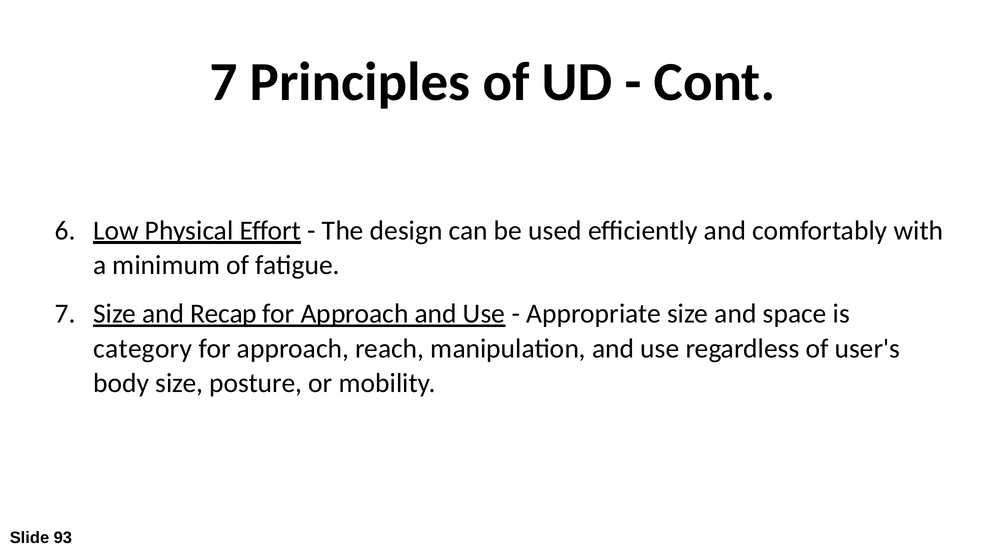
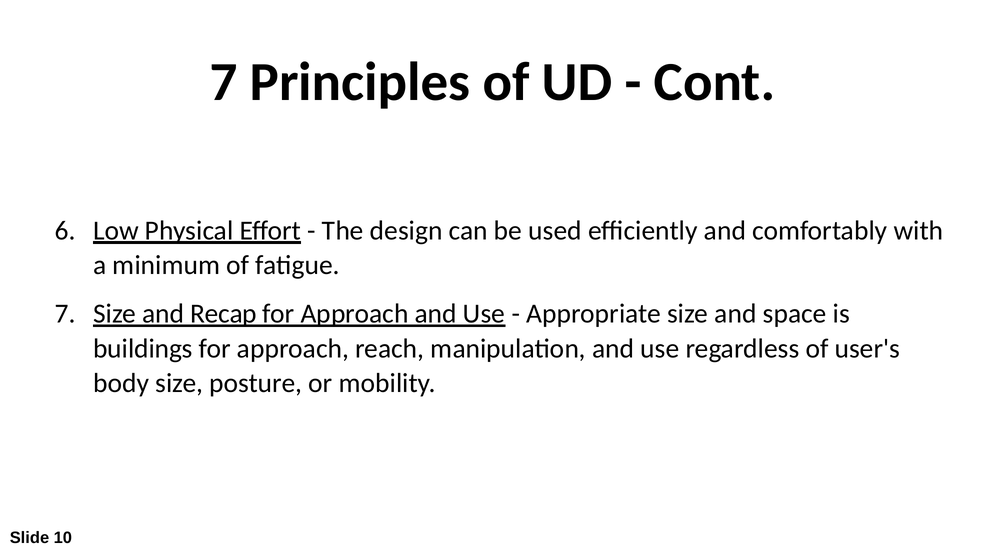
category: category -> buildings (143, 348)
93: 93 -> 10 (63, 538)
